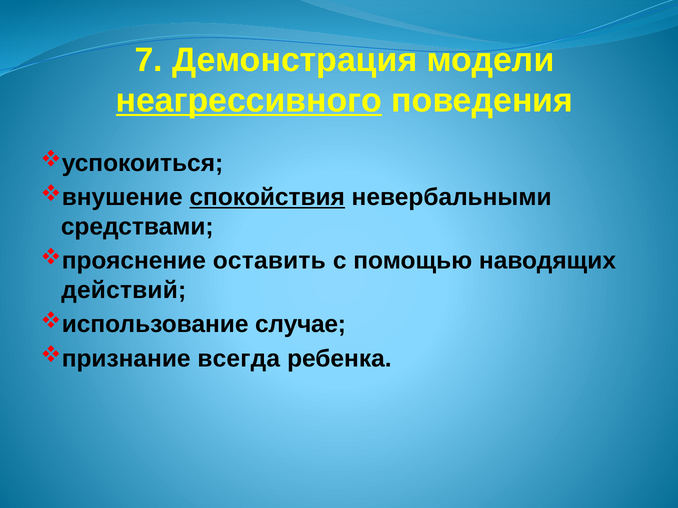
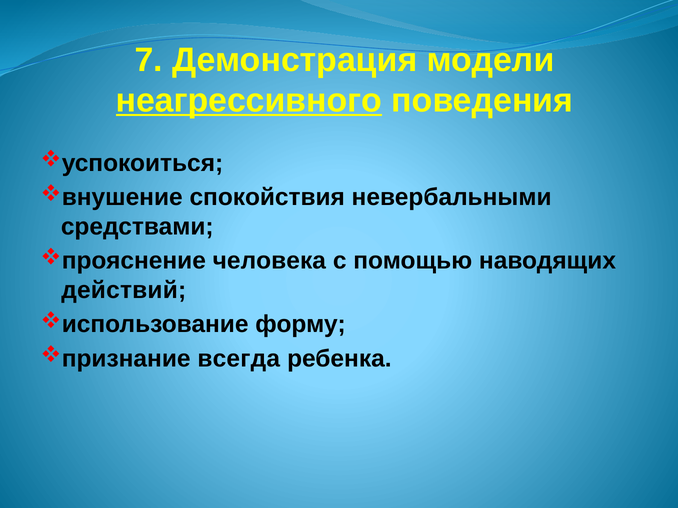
спокойствия underline: present -> none (267, 197)
оставить: оставить -> человека (269, 261)
случае: случае -> форму (301, 325)
